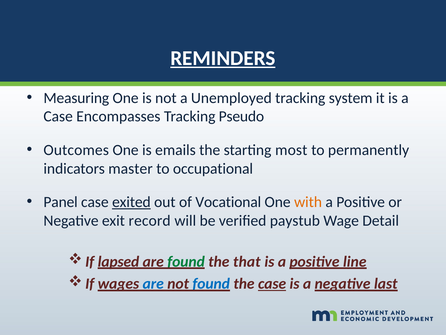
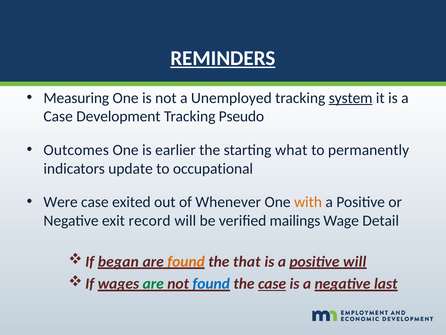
system underline: none -> present (351, 98)
Encompasses: Encompasses -> Development (118, 116)
emails: emails -> earlier (175, 150)
most: most -> what (291, 150)
master: master -> update (131, 168)
Panel: Panel -> Were (61, 202)
exited underline: present -> none (131, 202)
Vocational: Vocational -> Whenever (228, 202)
paystub: paystub -> mailings (295, 220)
lapsed: lapsed -> began (118, 261)
found colour: green -> orange (186, 261)
positive line: line -> will (355, 261)
are colour: blue -> green (153, 283)
